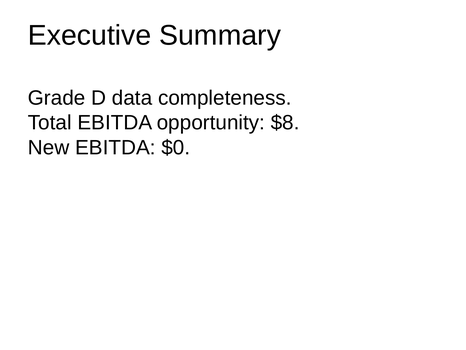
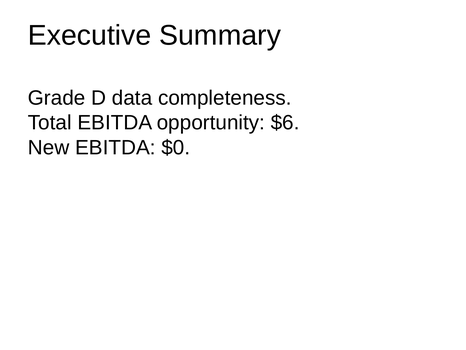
$8: $8 -> $6 (285, 123)
